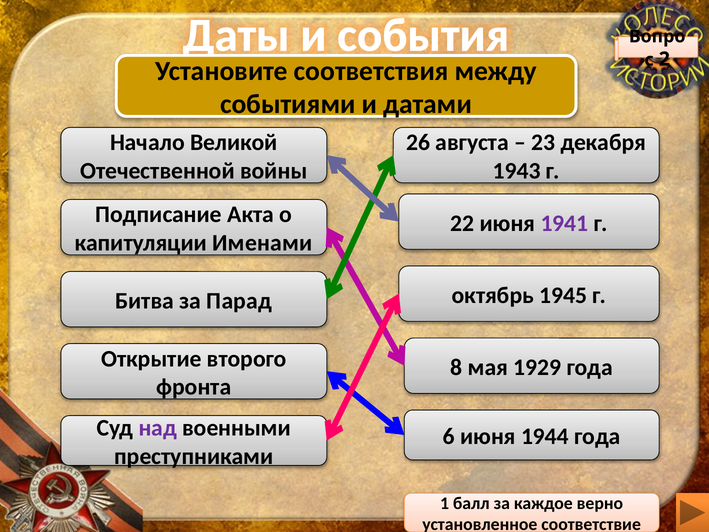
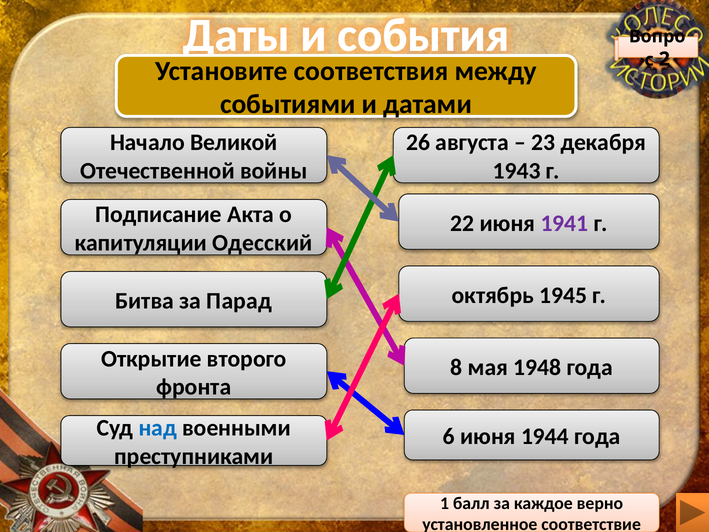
Именами: Именами -> Одесский (262, 243)
1929: 1929 -> 1948 (537, 367)
над colour: purple -> blue (158, 428)
